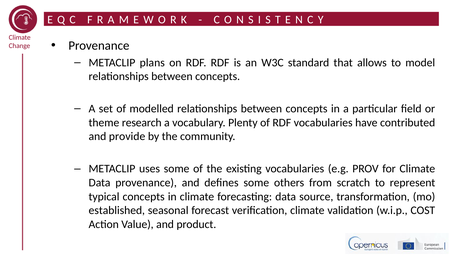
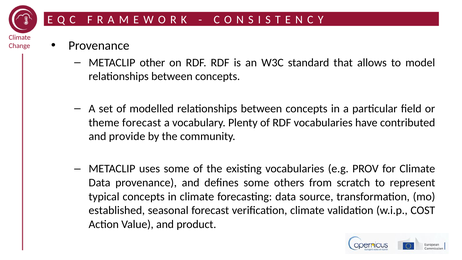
plans: plans -> other (152, 63)
theme research: research -> forecast (142, 123)
